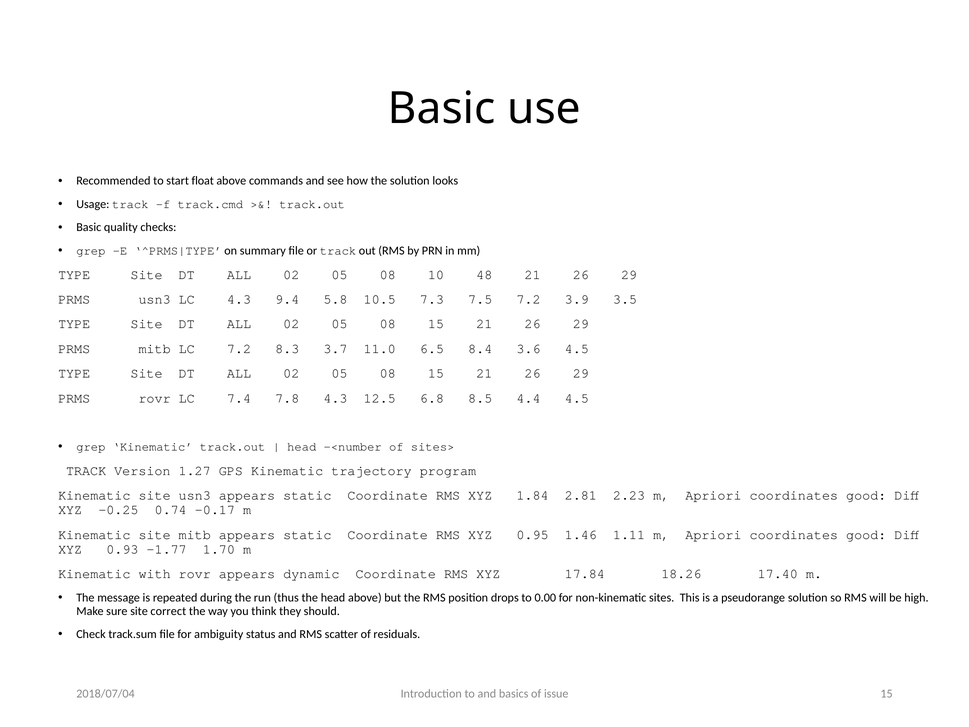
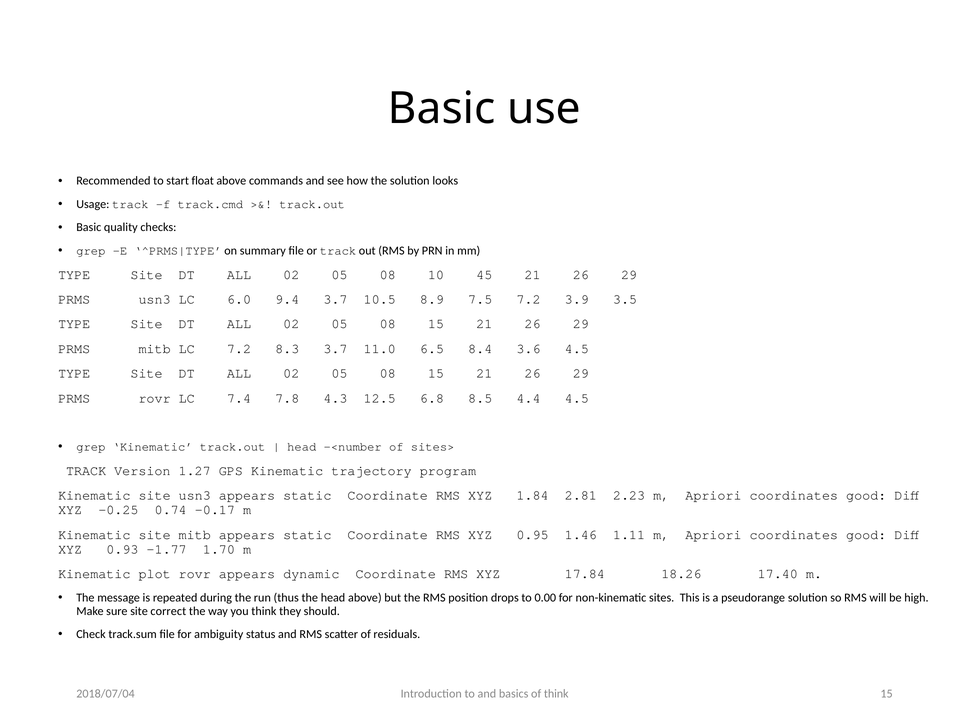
48: 48 -> 45 (484, 275)
LC 4.3: 4.3 -> 6.0 (239, 299)
9.4 5.8: 5.8 -> 3.7 (335, 299)
7.3: 7.3 -> 8.9 (432, 299)
with: with -> plot (155, 574)
of issue: issue -> think (556, 694)
